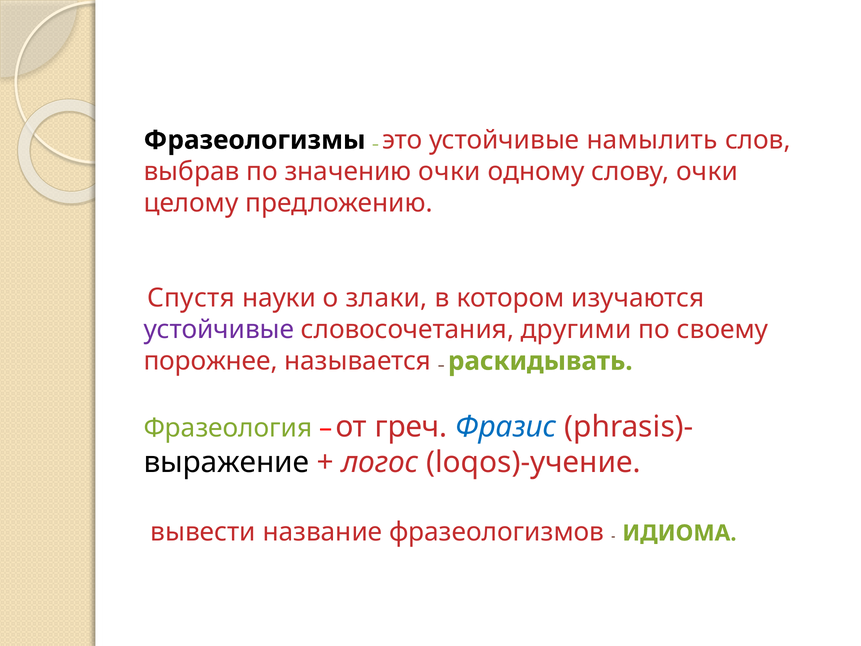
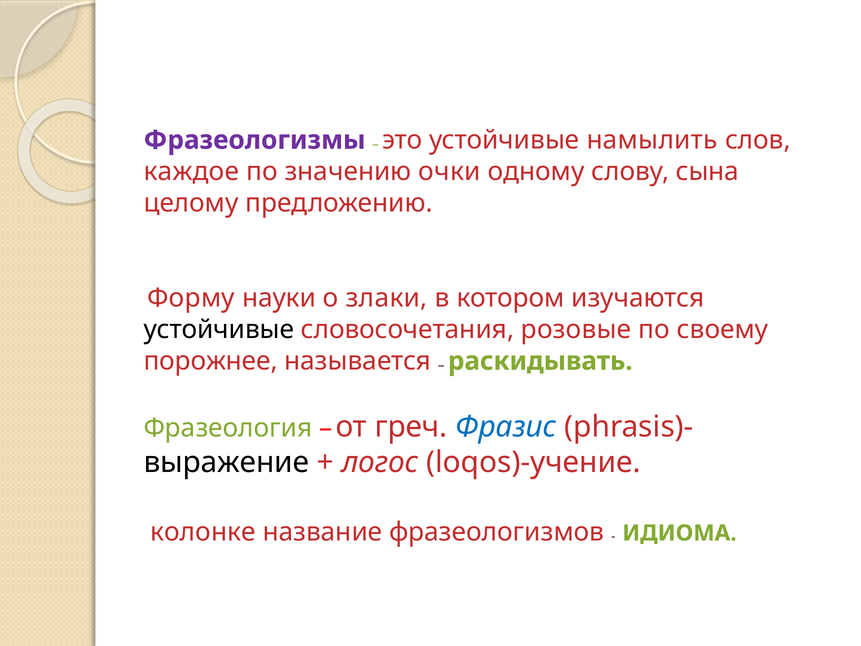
Фразеологизмы colour: black -> purple (255, 140)
выбрав: выбрав -> каждое (191, 172)
слову очки: очки -> сына (707, 172)
Спустя: Спустя -> Форму (191, 298)
устойчивые colour: purple -> black (219, 329)
другими: другими -> розовые (576, 329)
вывести: вывести -> колонке (203, 532)
